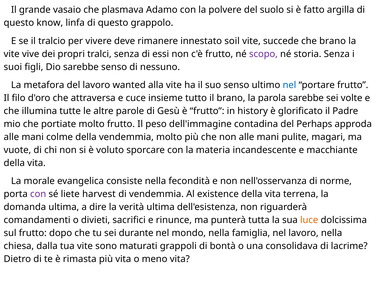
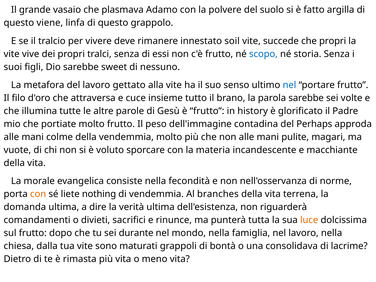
know: know -> viene (50, 23)
che brano: brano -> propri (333, 41)
scopo colour: purple -> blue (263, 54)
sarebbe senso: senso -> sweet (114, 67)
wanted: wanted -> gettato (129, 85)
con colour: purple -> orange (38, 194)
harvest: harvest -> nothing (99, 194)
existence: existence -> branches (218, 194)
